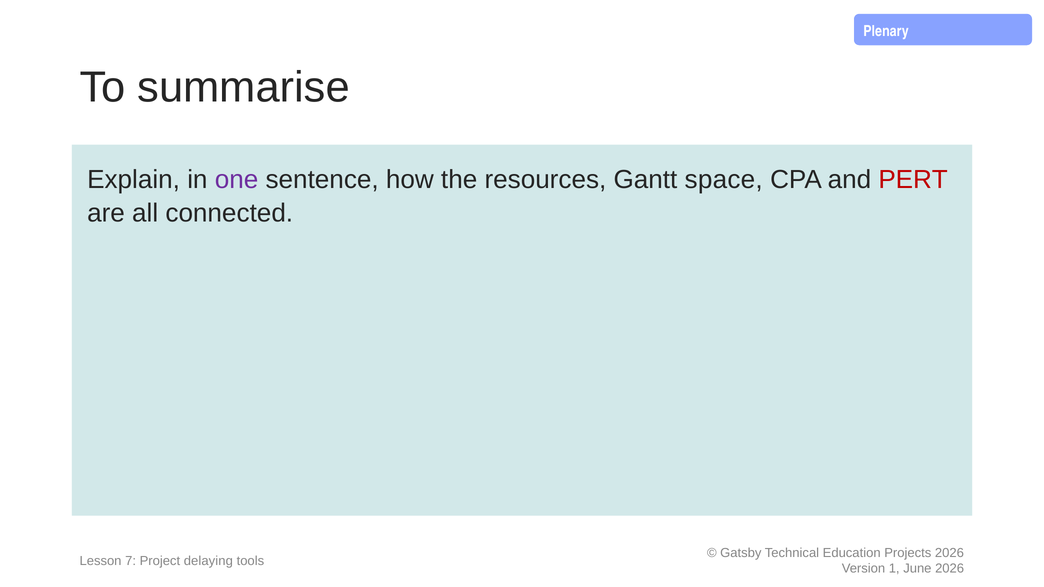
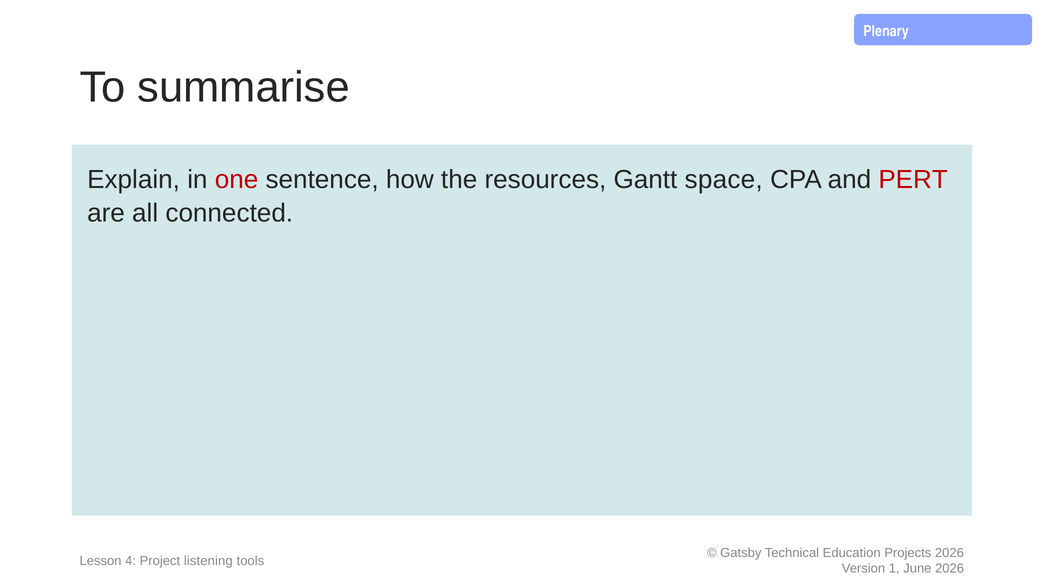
one colour: purple -> red (237, 180)
7: 7 -> 4 (131, 561)
delaying: delaying -> listening (208, 561)
